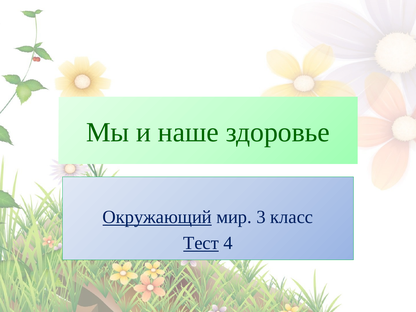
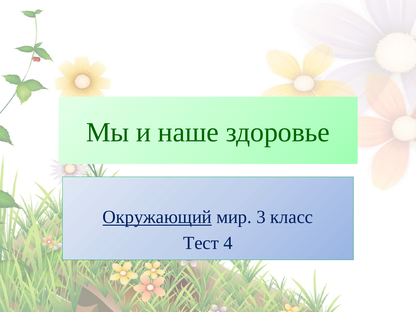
Тест underline: present -> none (201, 243)
